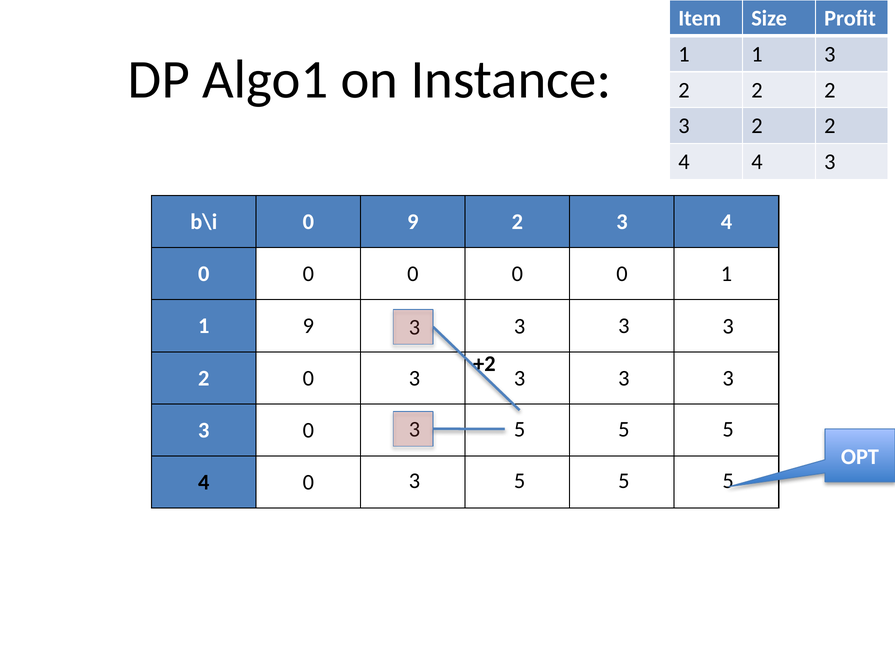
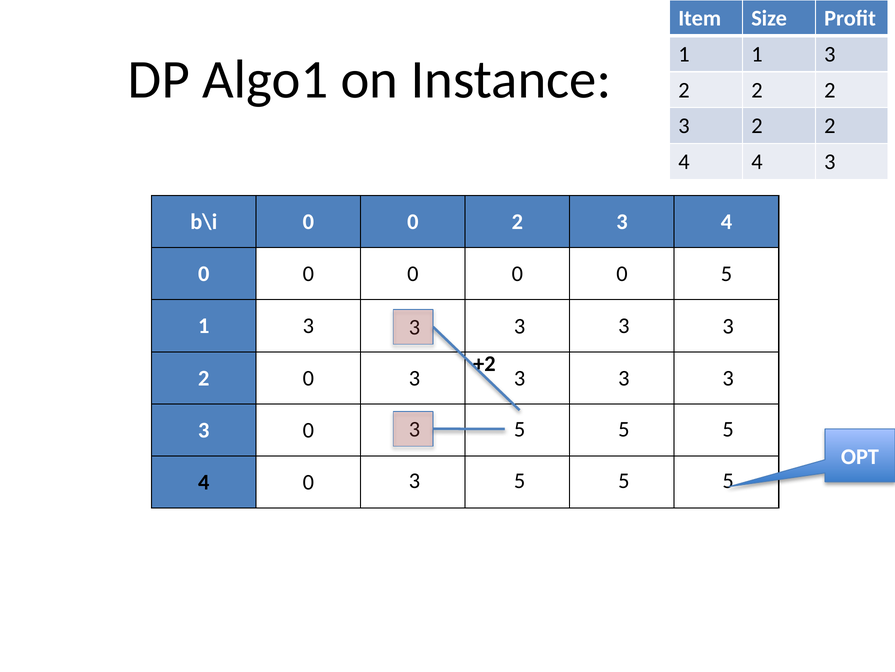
b\i 0 9: 9 -> 0 (413, 221)
0 1: 1 -> 5 (726, 274)
9: 9 -> 3 (308, 326)
